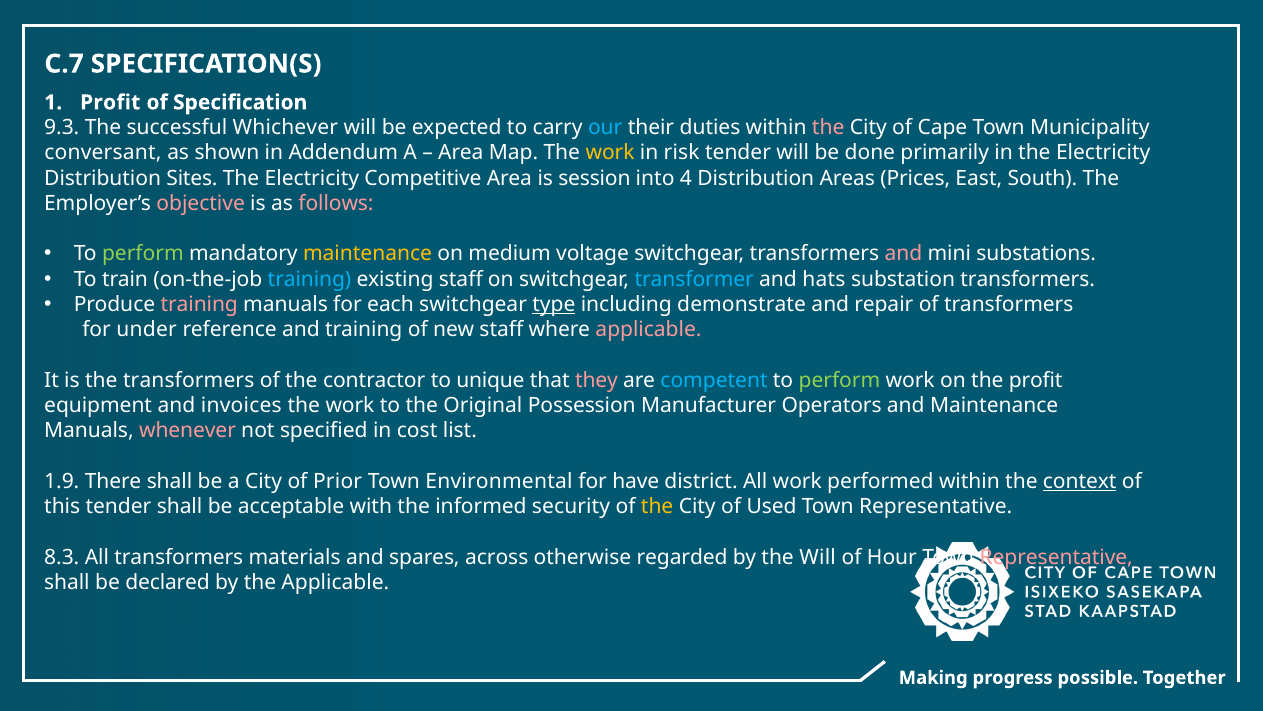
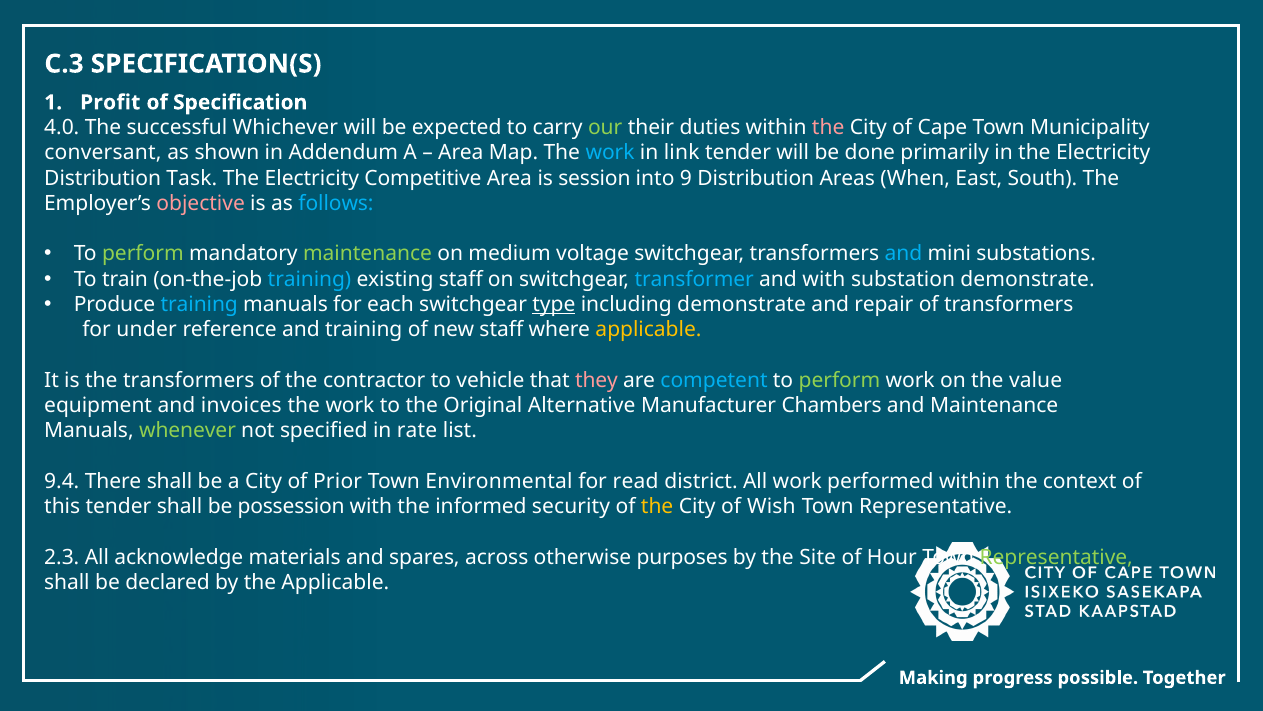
C.7: C.7 -> C.3 (64, 64)
9.3: 9.3 -> 4.0 (62, 128)
our colour: light blue -> light green (605, 128)
work colour: yellow -> light blue (610, 153)
risk: risk -> link (682, 153)
Sites: Sites -> Task (192, 178)
4: 4 -> 9 (686, 178)
Prices: Prices -> When (915, 178)
follows colour: pink -> light blue (336, 203)
maintenance colour: yellow -> light green (368, 254)
and colour: pink -> light blue (903, 254)
and hats: hats -> with (824, 279)
substation transformers: transformers -> demonstrate (1028, 279)
training colour: pink -> light blue (199, 304)
applicable colour: pink -> yellow (648, 330)
unique: unique -> vehicle (490, 380)
the profit: profit -> value (1036, 380)
Possession: Possession -> Alternative (582, 405)
Operators: Operators -> Chambers (832, 405)
whenever colour: pink -> light green (188, 431)
cost: cost -> rate (417, 431)
1.9: 1.9 -> 9.4 (62, 481)
have: have -> read (636, 481)
context underline: present -> none (1080, 481)
acceptable: acceptable -> possession (291, 506)
Used: Used -> Wish (771, 506)
8.3: 8.3 -> 2.3 (62, 557)
All transformers: transformers -> acknowledge (179, 557)
regarded: regarded -> purposes (682, 557)
the Will: Will -> Site (818, 557)
Representative colour: pink -> light green (1056, 557)
